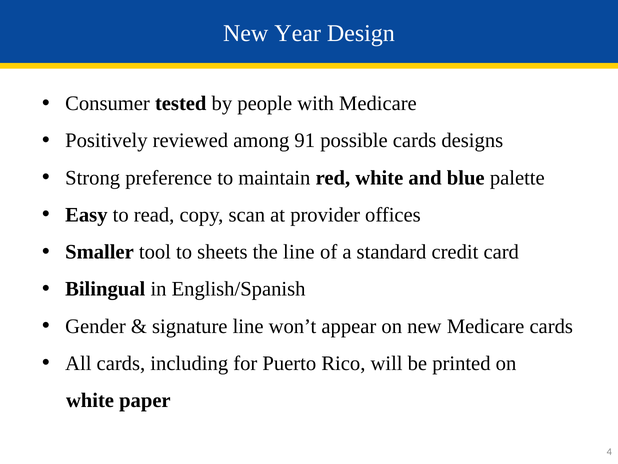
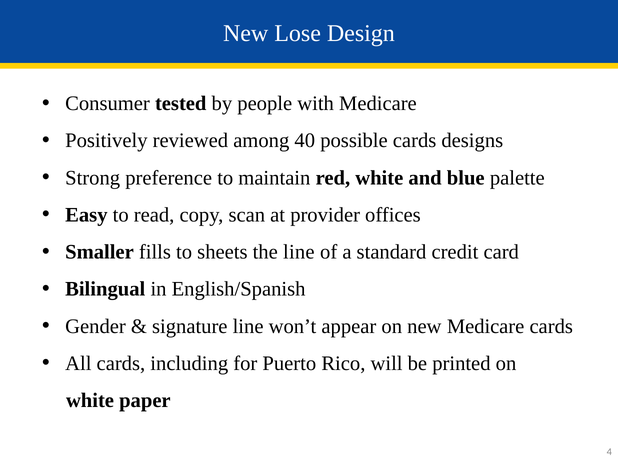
Year: Year -> Lose (298, 33)
91: 91 -> 40 (305, 140)
tool: tool -> fills (155, 252)
